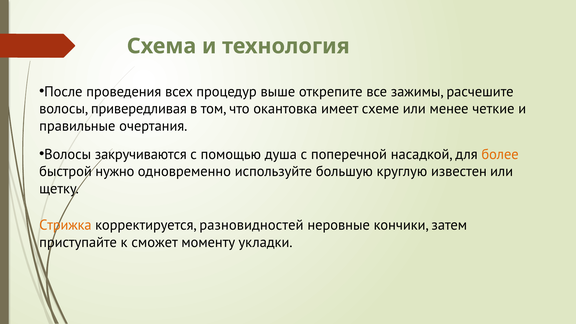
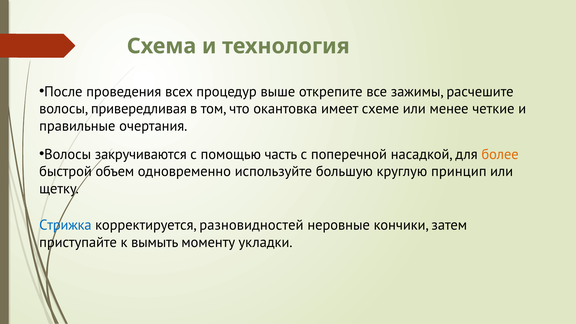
душа: душа -> часть (281, 154)
нужно: нужно -> объем (115, 172)
известен: известен -> принцип (459, 172)
Стрижка colour: orange -> blue (65, 225)
сможет: сможет -> вымыть (155, 242)
